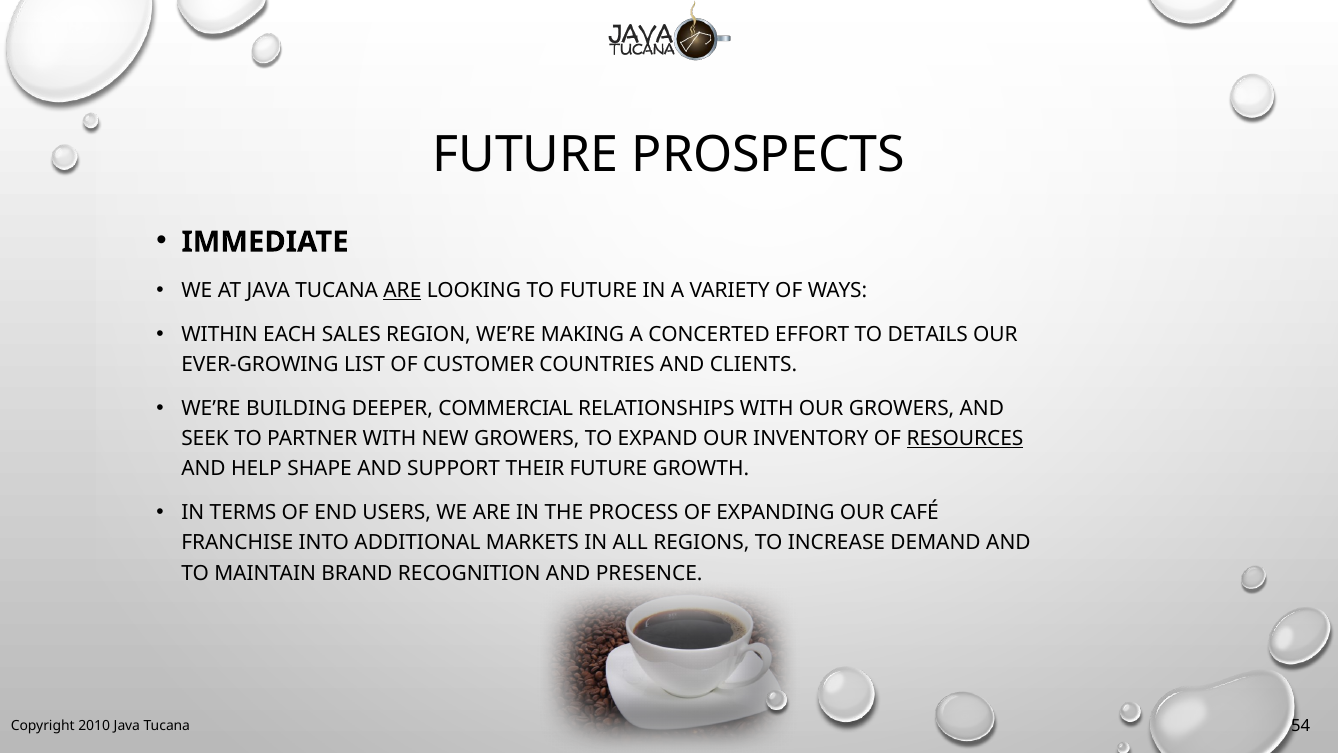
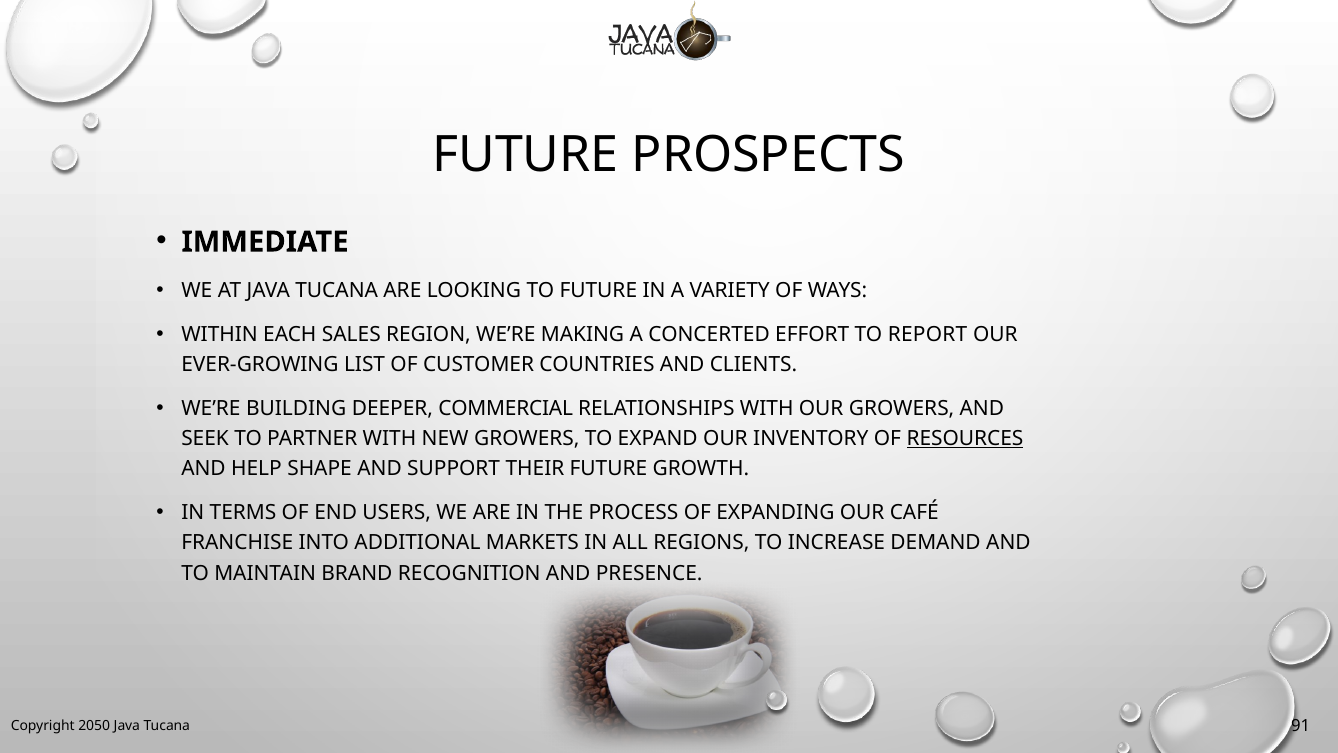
ARE underline: present -> none (402, 290)
DETAILS: DETAILS -> REPORT (928, 334)
2010: 2010 -> 2050 (94, 726)
54: 54 -> 91 (1301, 726)
